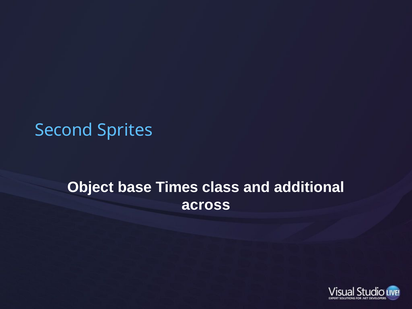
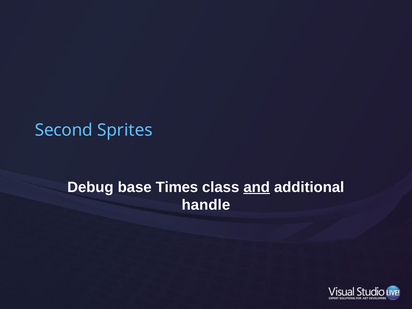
Object: Object -> Debug (90, 187)
and underline: none -> present (257, 187)
across: across -> handle (206, 205)
